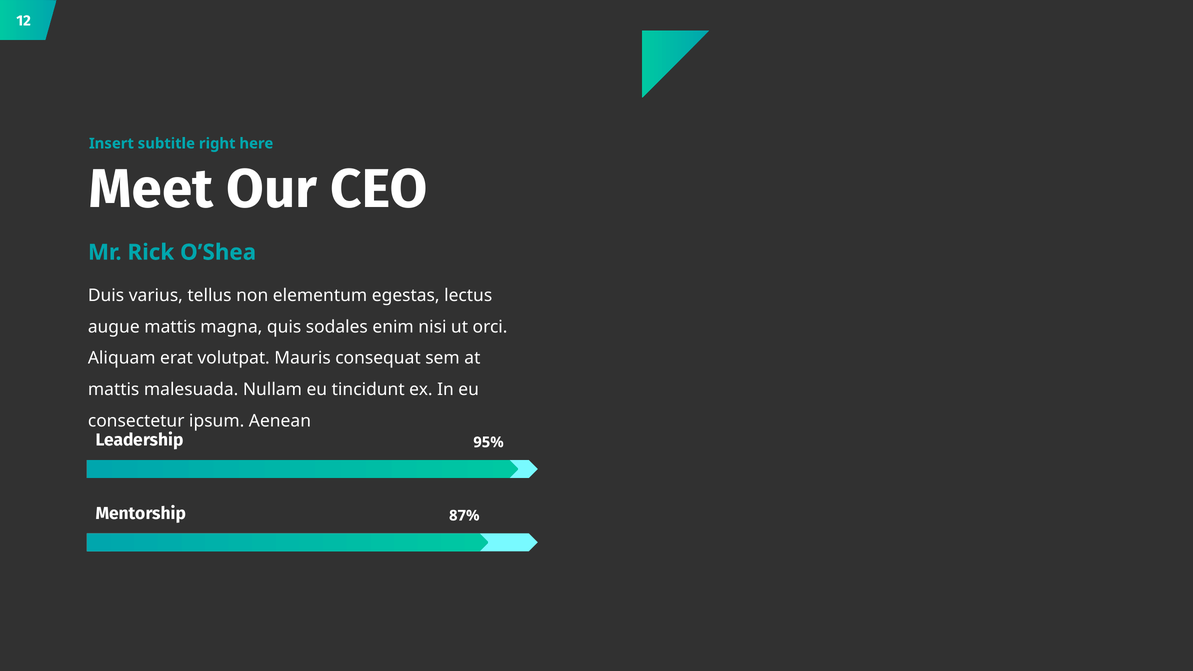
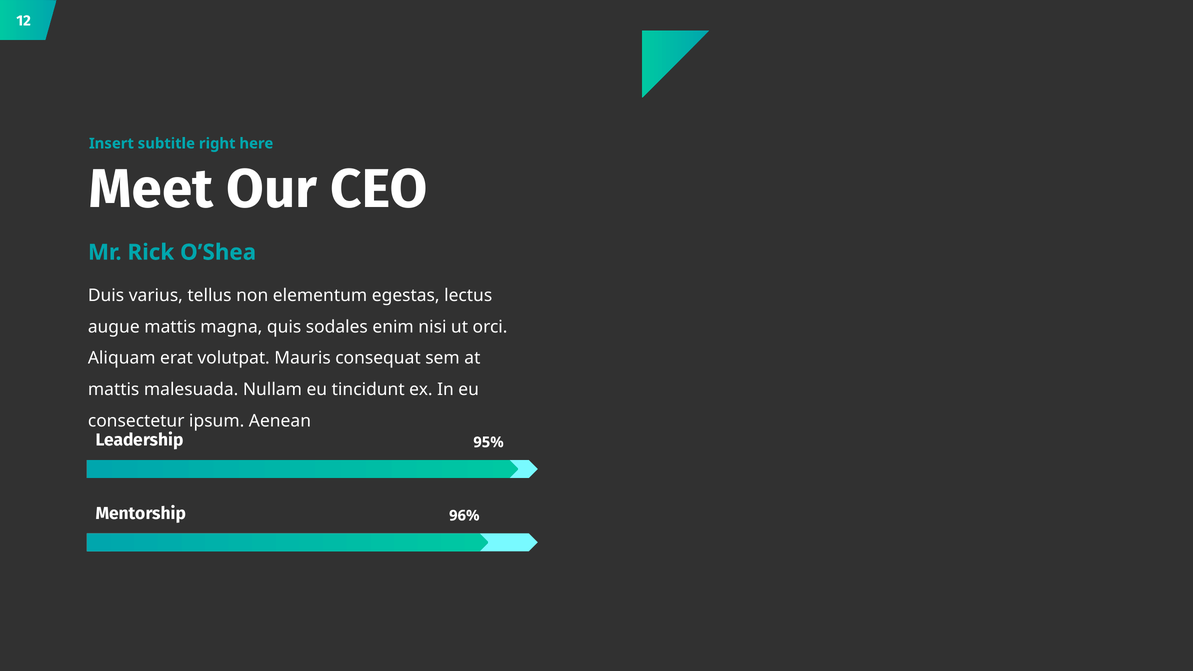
87%: 87% -> 96% (464, 516)
